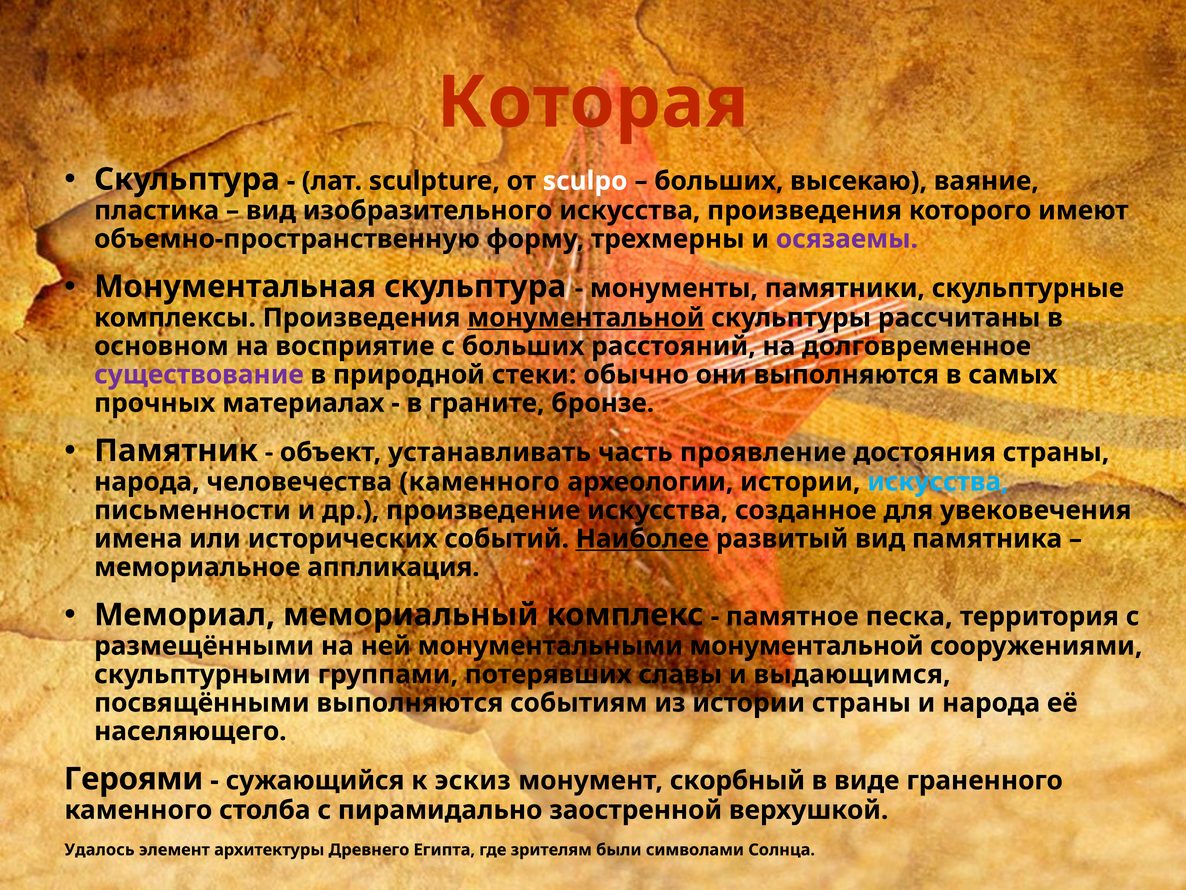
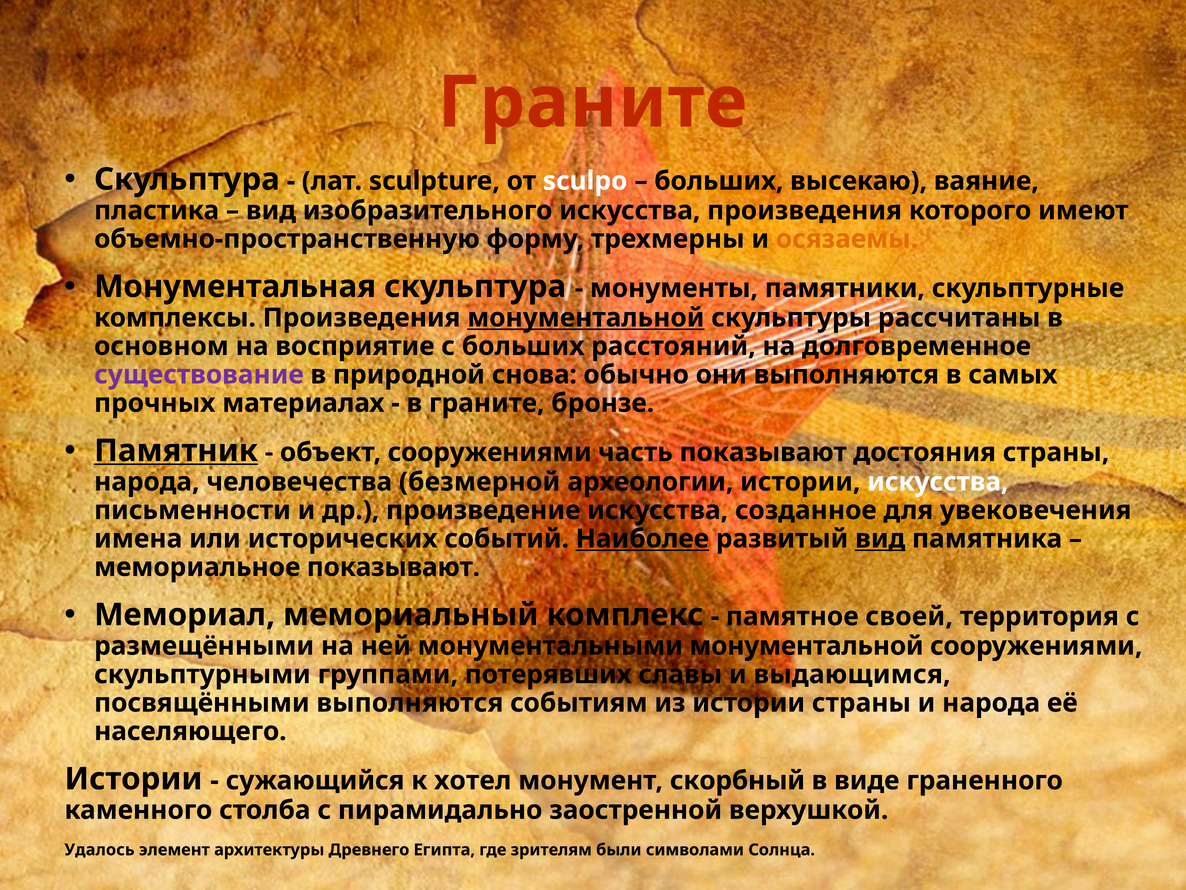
Которая: Которая -> Граните (592, 103)
осязаемы colour: purple -> orange (847, 239)
стеки: стеки -> снова (534, 374)
Памятник underline: none -> present (176, 450)
объект устанавливать: устанавливать -> сооружениями (490, 452)
часть проявление: проявление -> показывают (763, 452)
человечества каменного: каменного -> безмерной (480, 482)
искусства colour: light blue -> white (938, 482)
вид underline: none -> present (880, 539)
мемориальное аппликация: аппликация -> показывают (393, 567)
песка: песка -> своей (909, 616)
Героями: Героями -> Истории (133, 779)
эскиз: эскиз -> хотел (473, 780)
